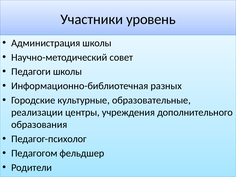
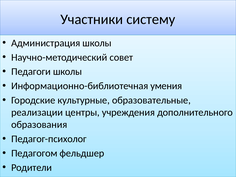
уровень: уровень -> систему (151, 19)
разных: разных -> умения (166, 86)
